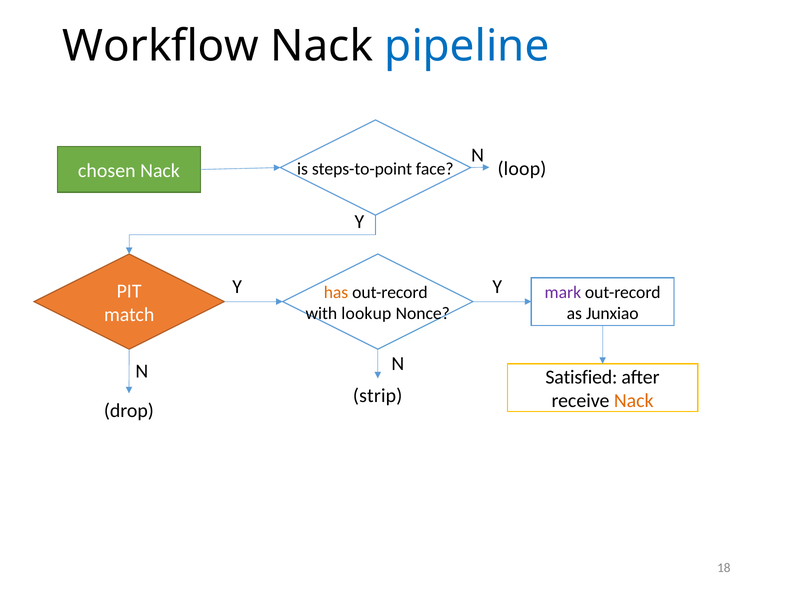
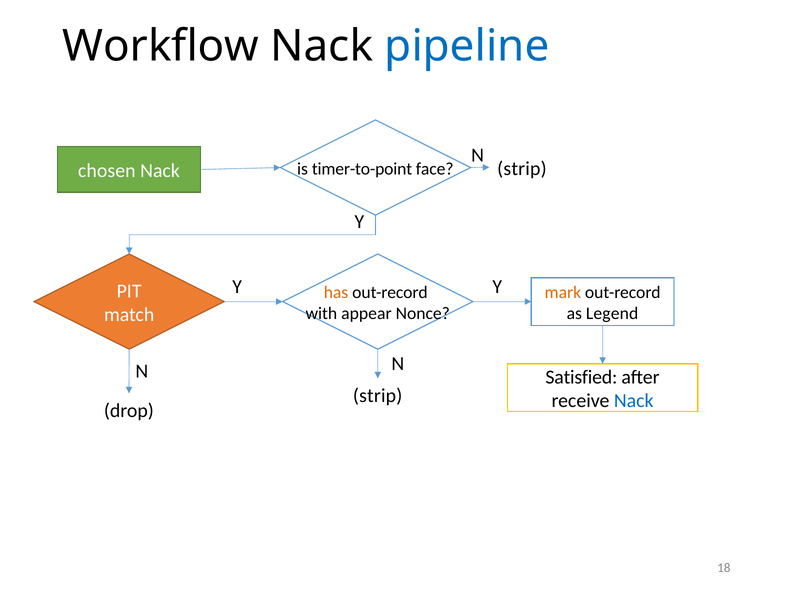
loop: loop -> strip (522, 169)
steps-to-point: steps-to-point -> timer-to-point (362, 169)
mark colour: purple -> orange (563, 292)
lookup: lookup -> appear (366, 313)
Junxiao: Junxiao -> Legend (612, 313)
Nack colour: orange -> blue (634, 401)
